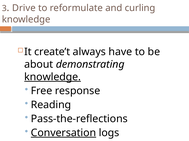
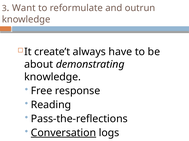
Drive: Drive -> Want (24, 8)
curling: curling -> outrun (140, 8)
knowledge underline: present -> none (53, 77)
